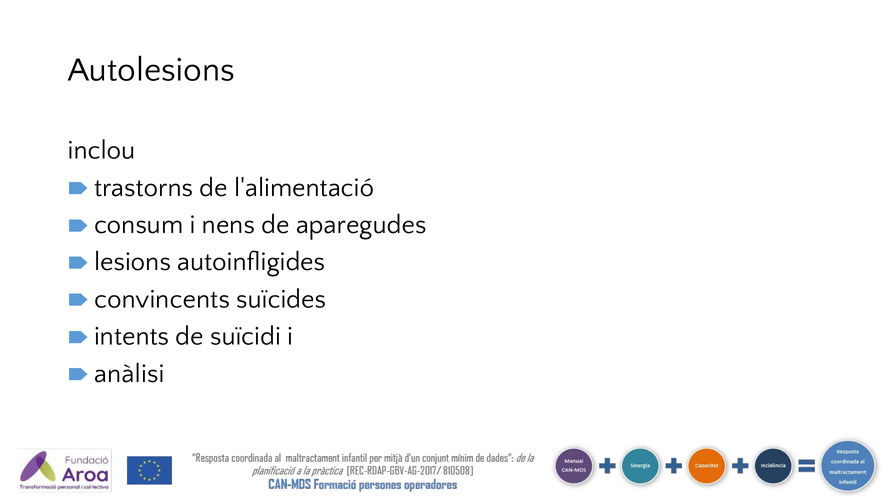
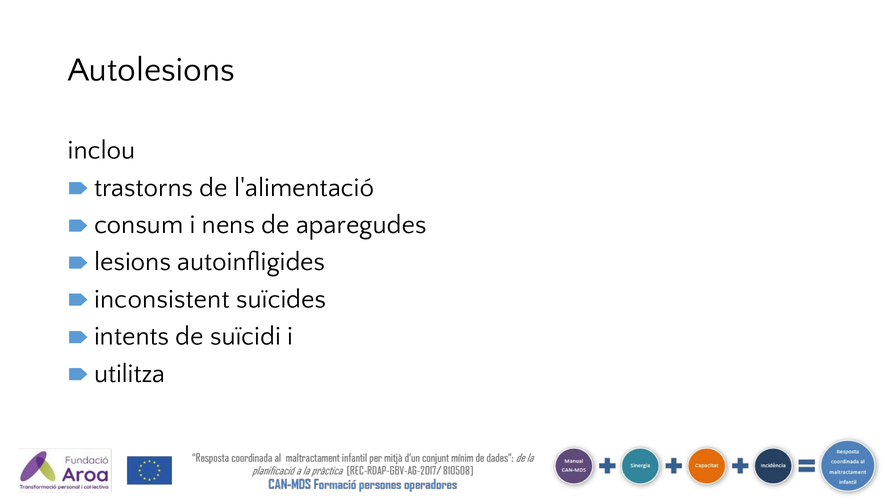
convincents: convincents -> inconsistent (162, 299)
anàlisi: anàlisi -> utilitza (130, 374)
